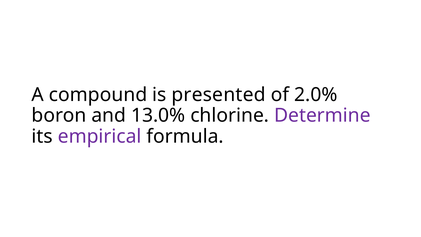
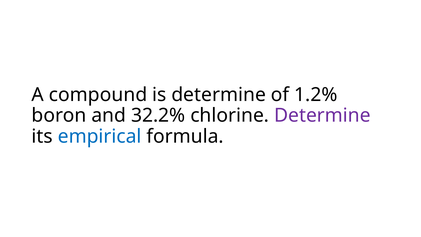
is presented: presented -> determine (219, 95)
2.0%: 2.0% -> 1.2% (316, 95)
13.0%: 13.0% -> 32.2% (158, 115)
empirical colour: purple -> blue (100, 136)
